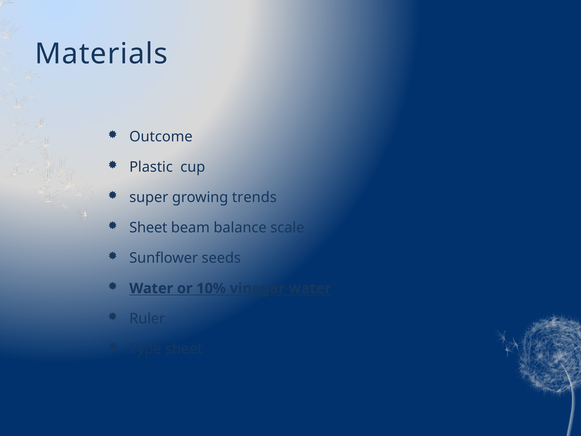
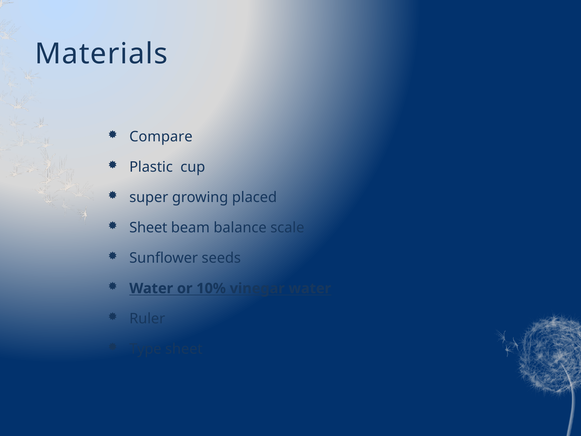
Outcome: Outcome -> Compare (161, 137)
trends: trends -> placed (254, 197)
